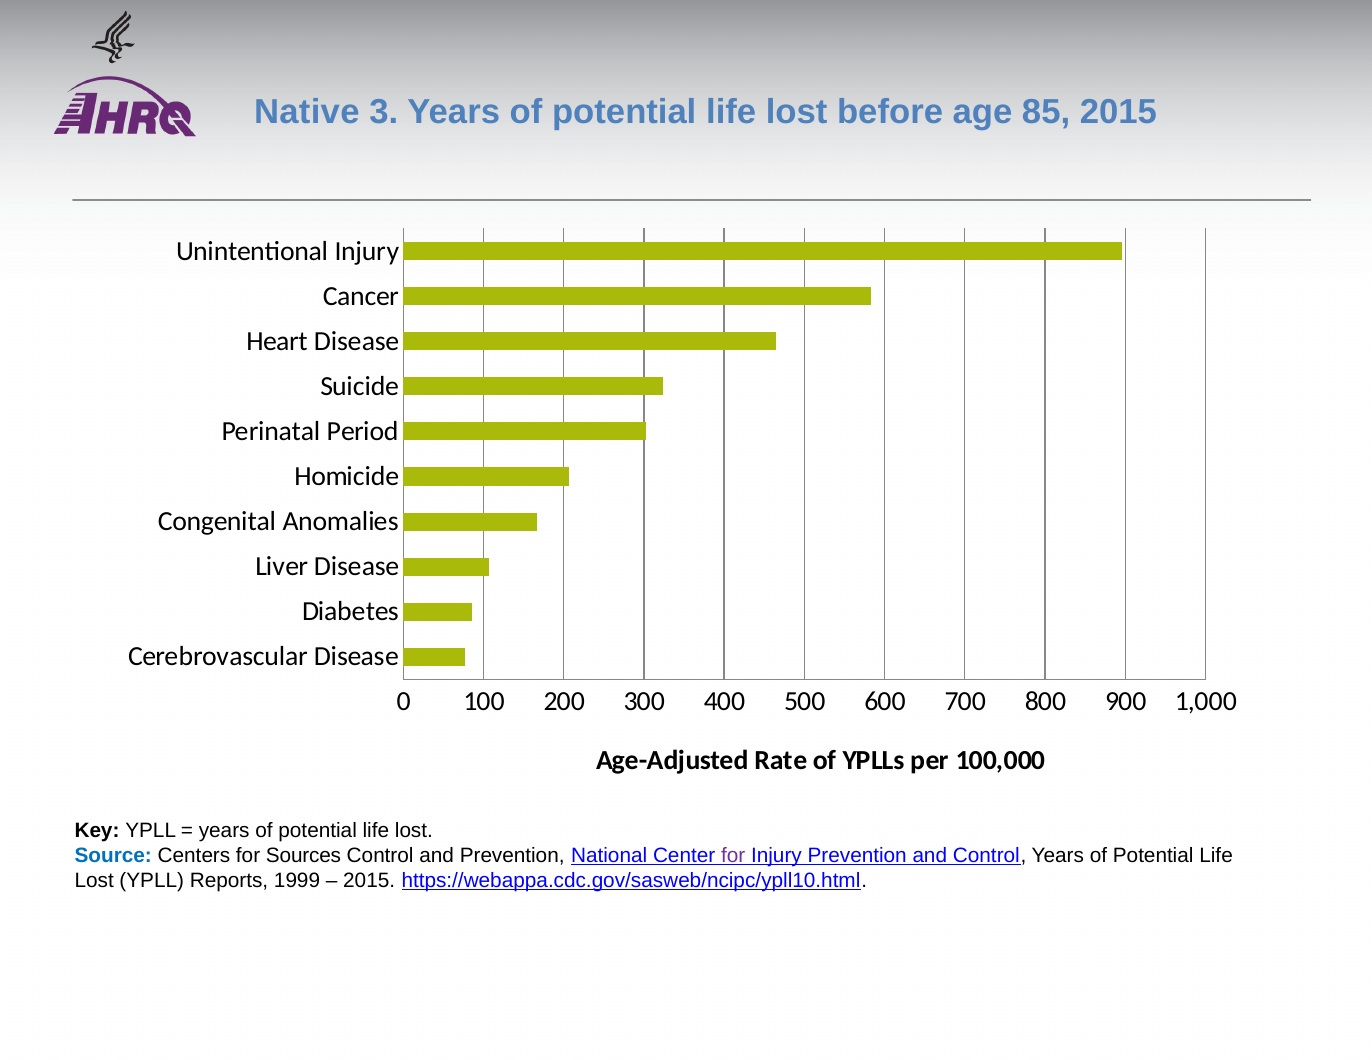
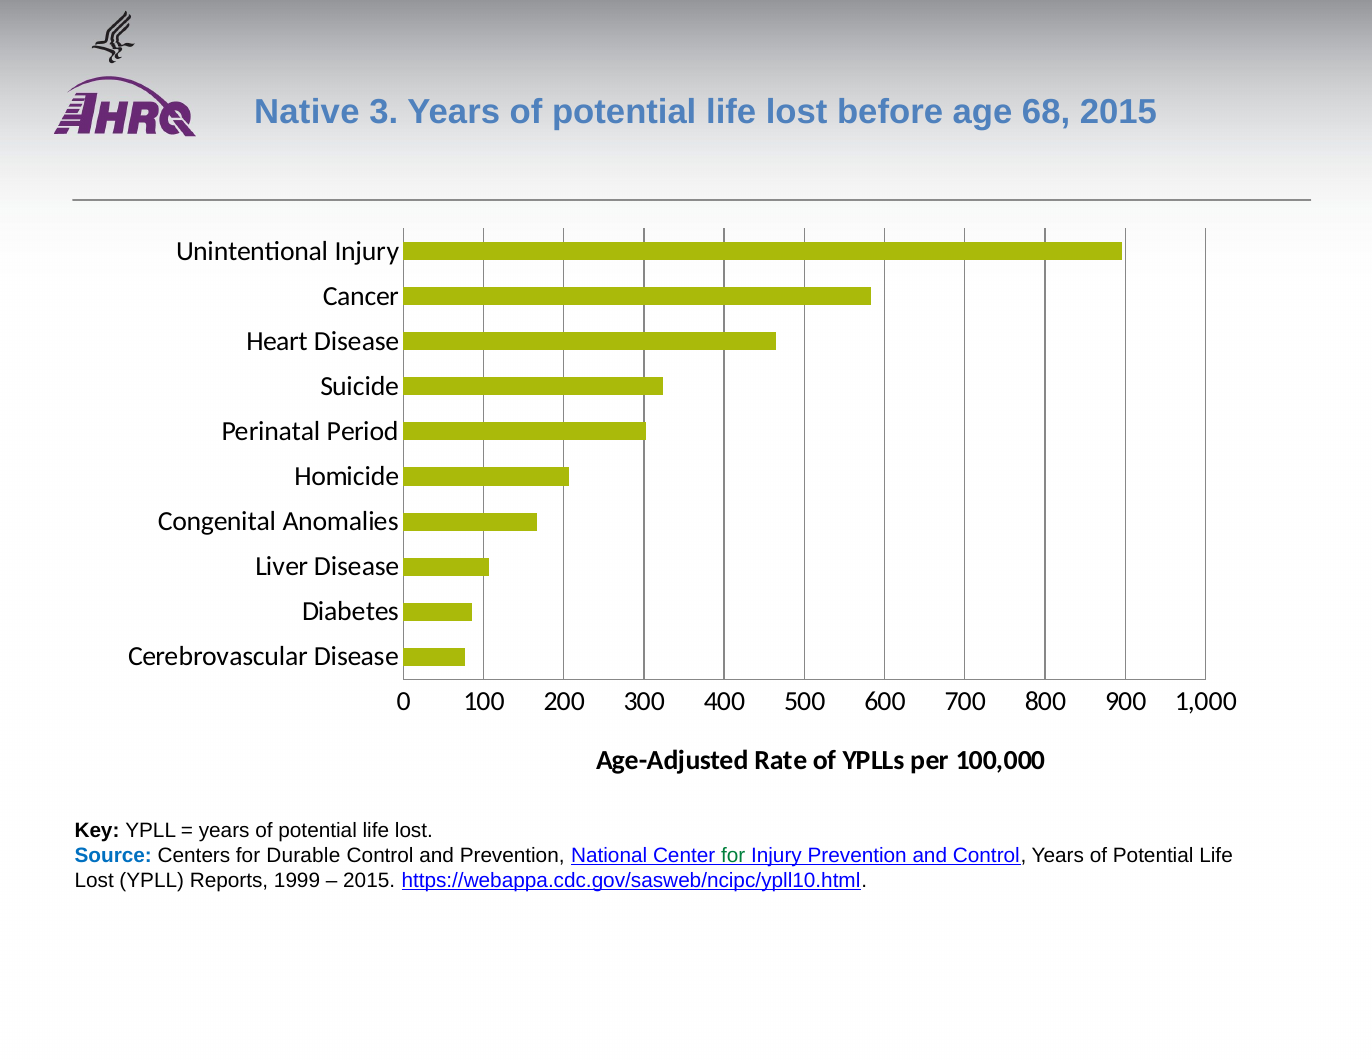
85: 85 -> 68 (1046, 112)
Sources: Sources -> Durable (303, 856)
for colour: purple -> green (733, 856)
